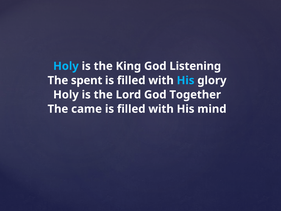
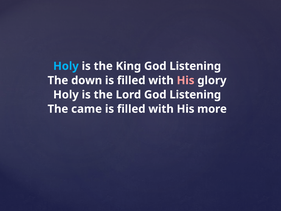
spent: spent -> down (87, 80)
His colour: light blue -> pink (186, 80)
Lord God Together: Together -> Listening (195, 95)
mind: mind -> more (212, 109)
